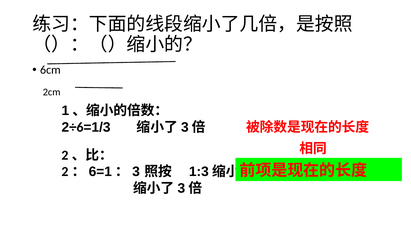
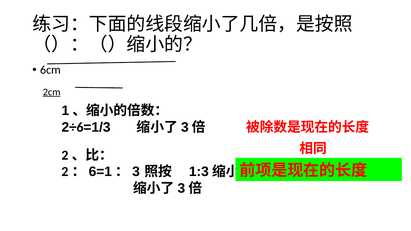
2cm underline: none -> present (52, 92)
